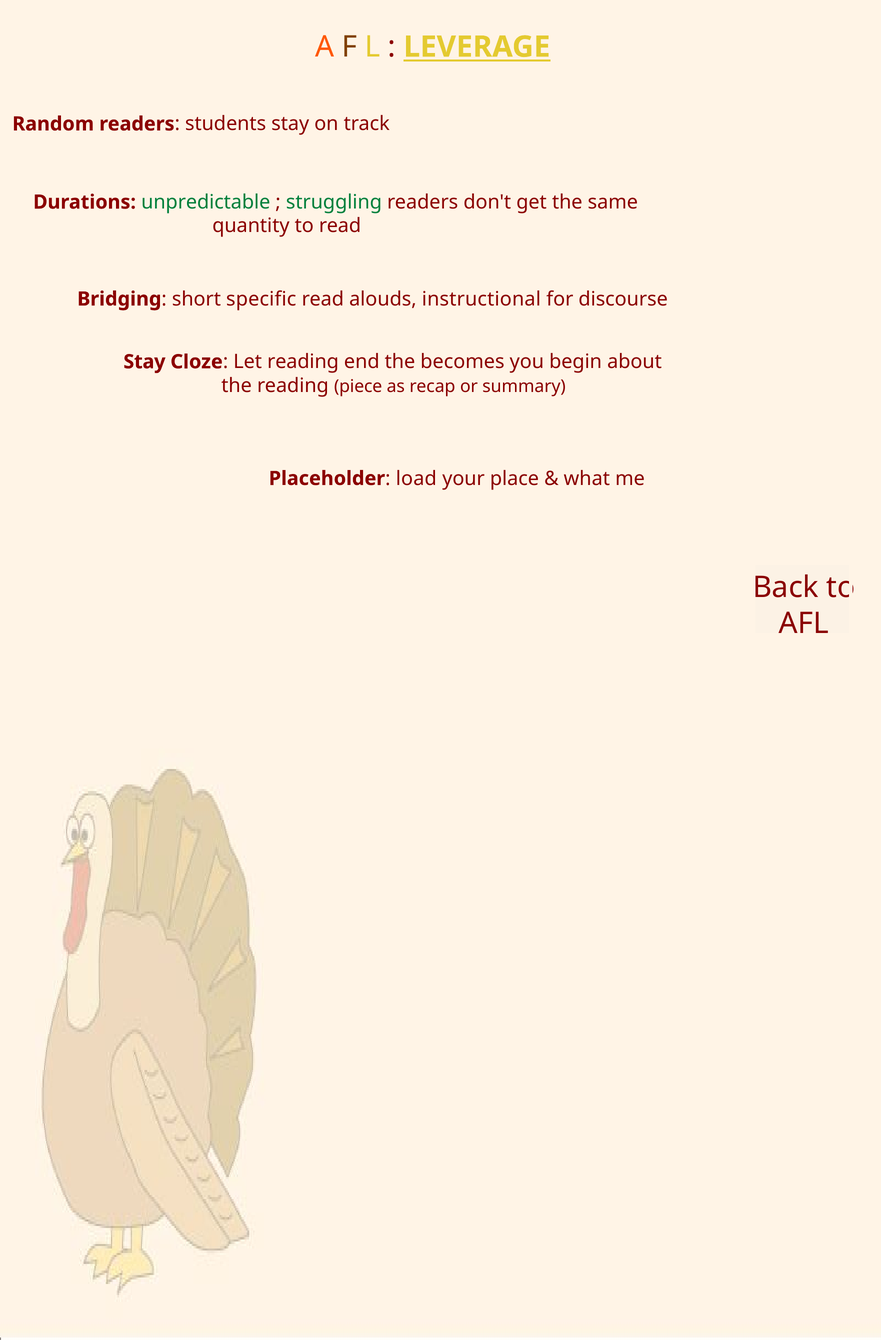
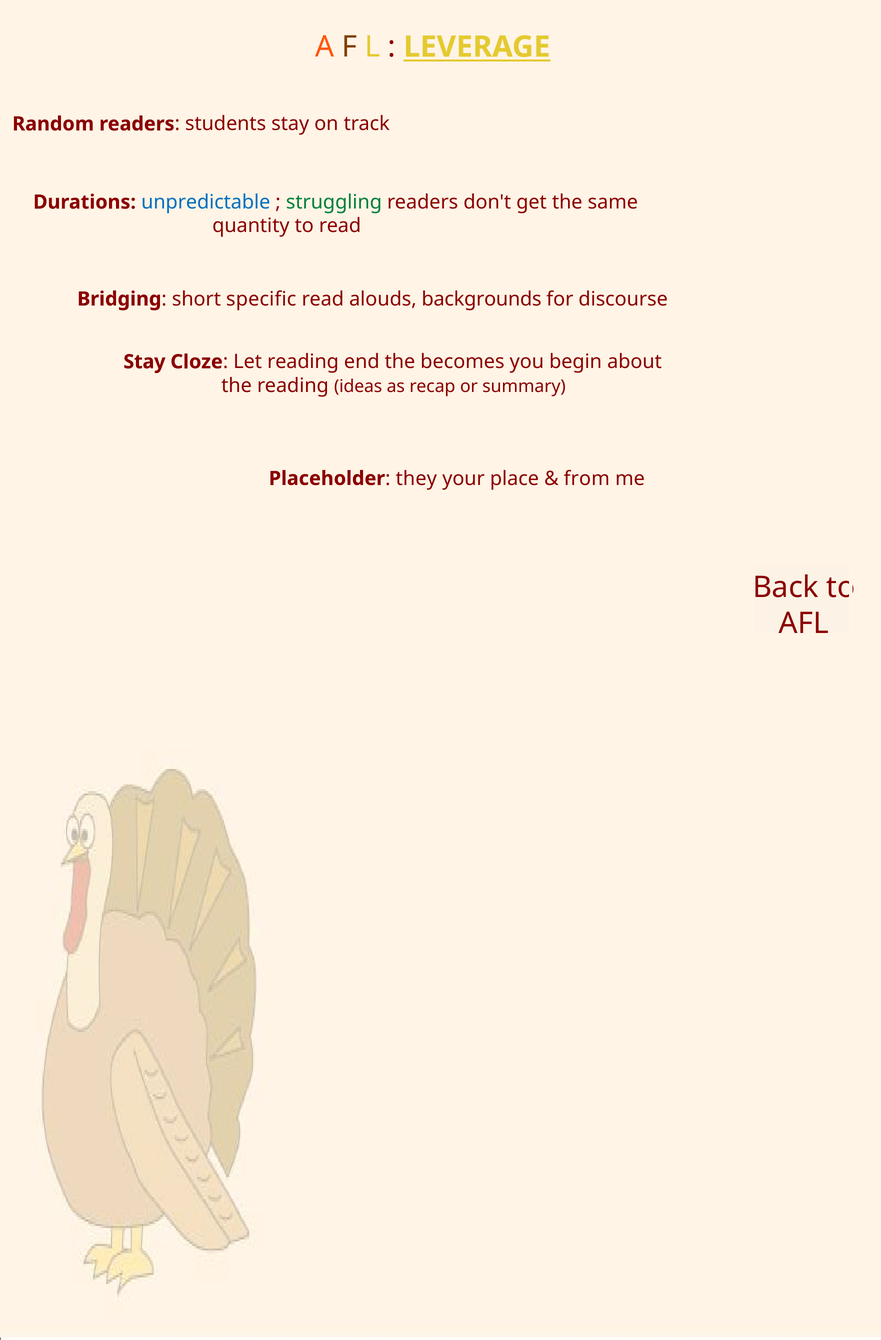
unpredictable colour: green -> blue (206, 202)
instructional: instructional -> backgrounds (482, 299)
piece: piece -> ideas (358, 386)
load: load -> they (416, 479)
what: what -> from (587, 479)
